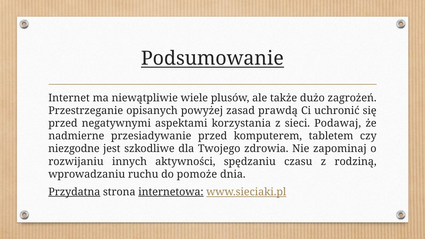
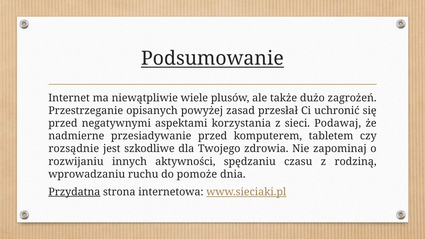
prawdą: prawdą -> przesłał (278, 111)
niezgodne: niezgodne -> rozsądnie (74, 149)
internetowa underline: present -> none (171, 192)
